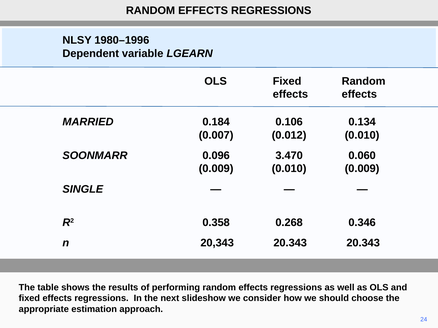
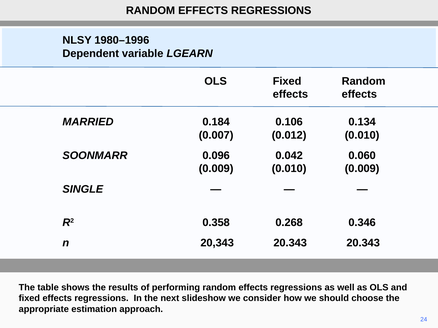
3.470: 3.470 -> 0.042 (289, 156)
